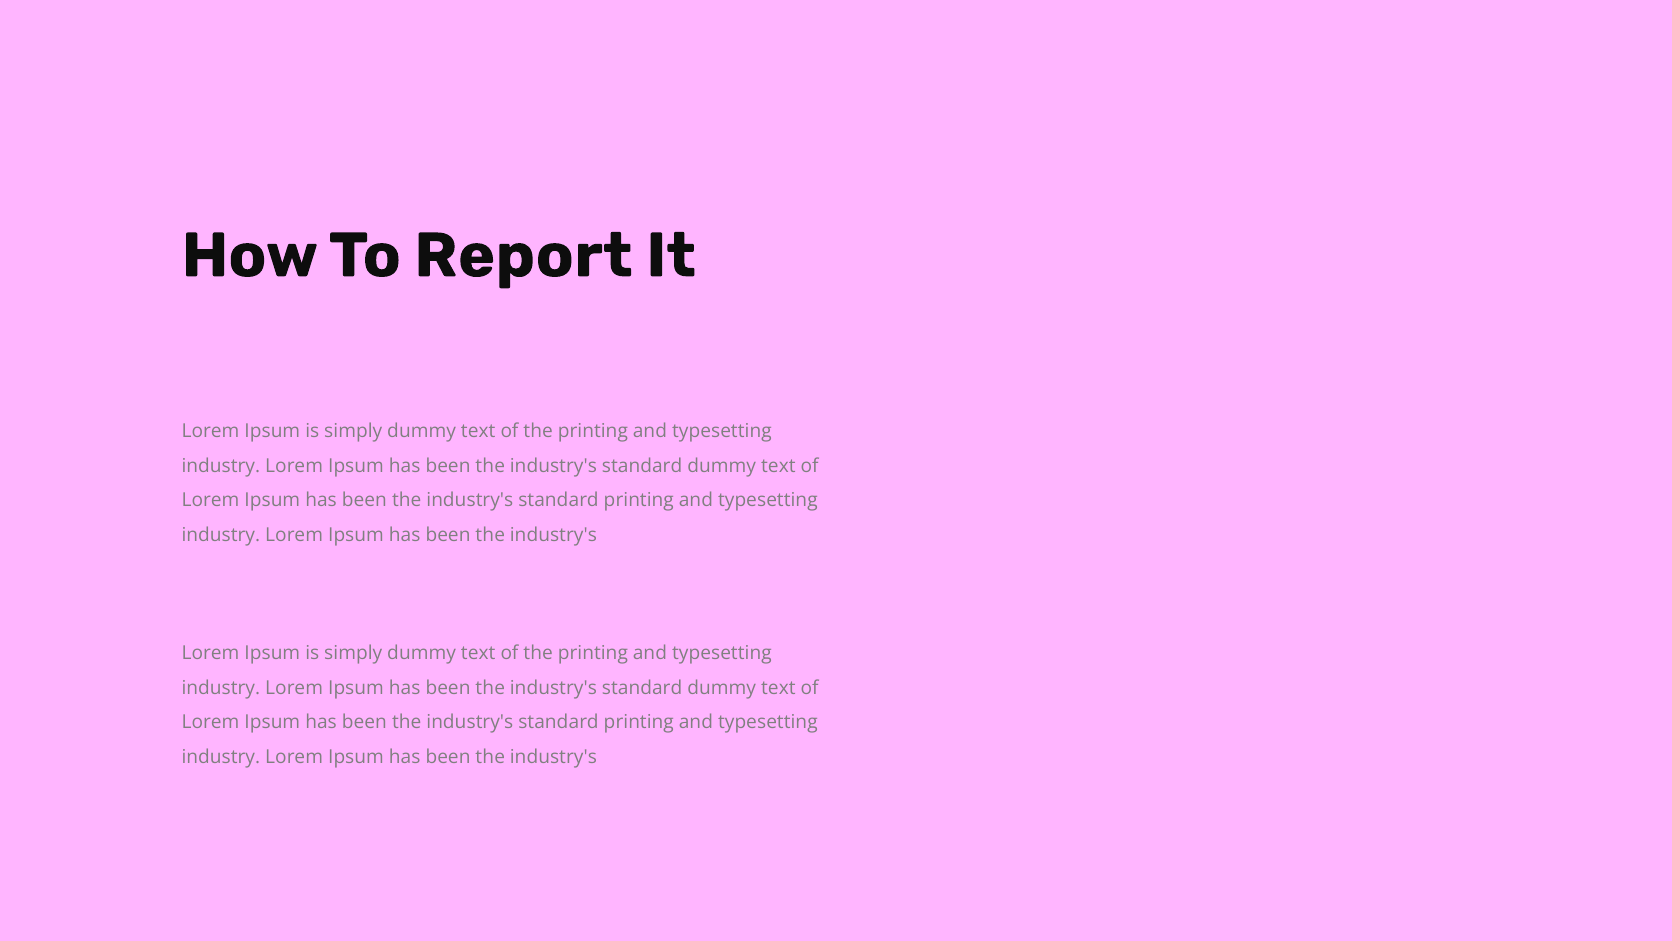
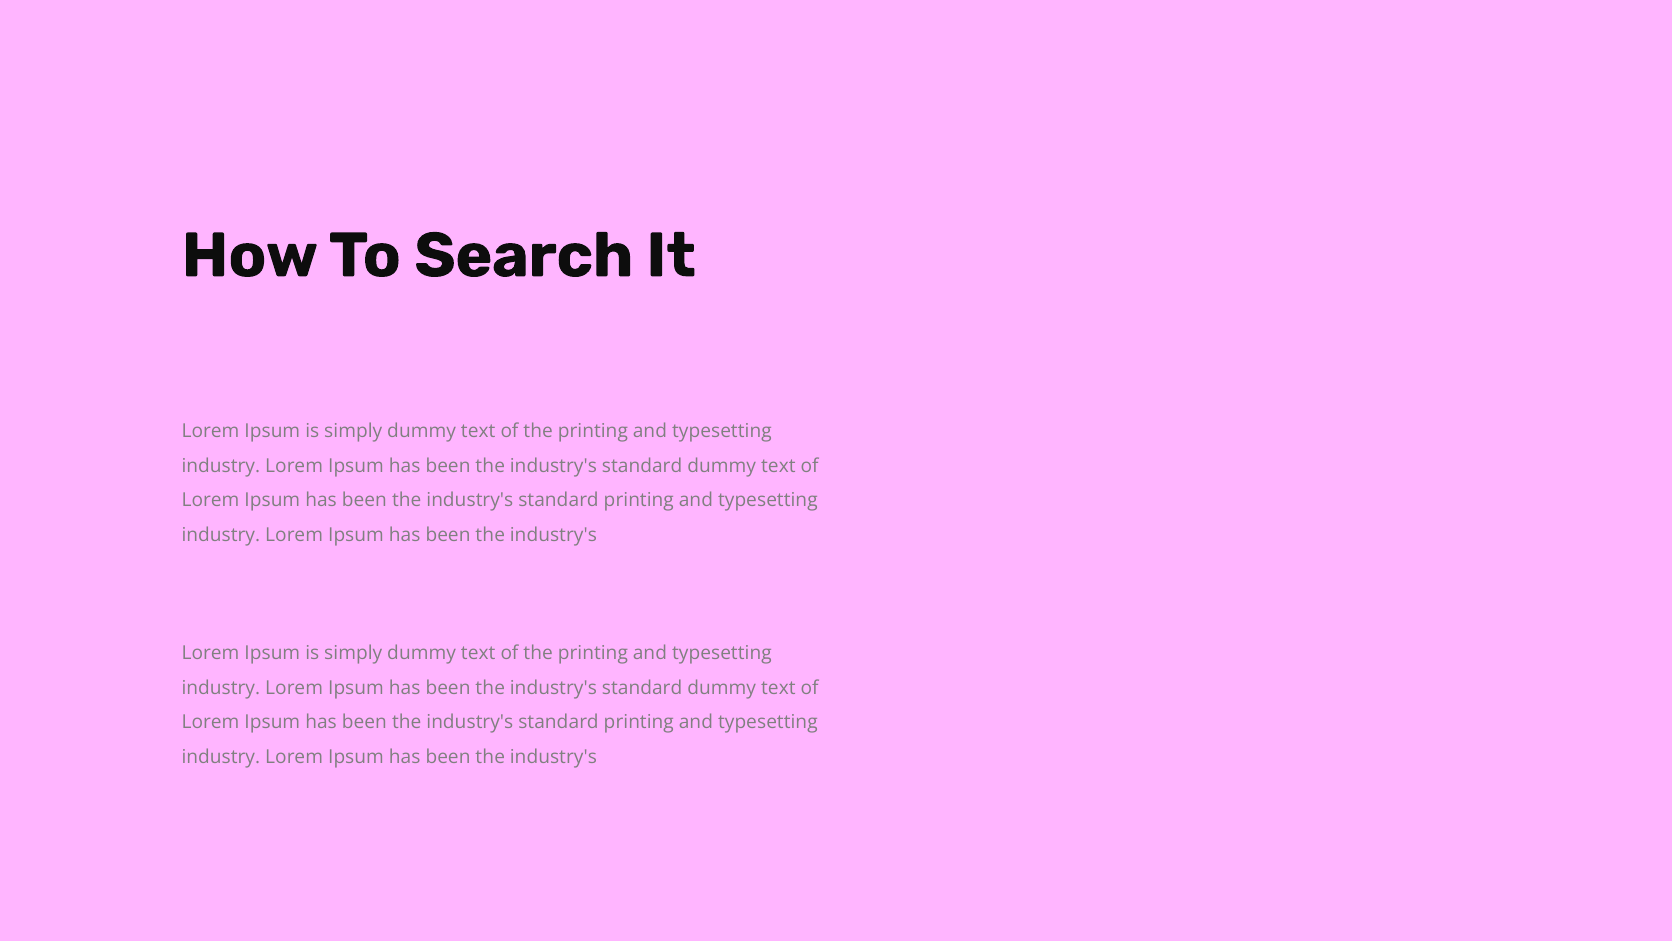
Report: Report -> Search (524, 256)
